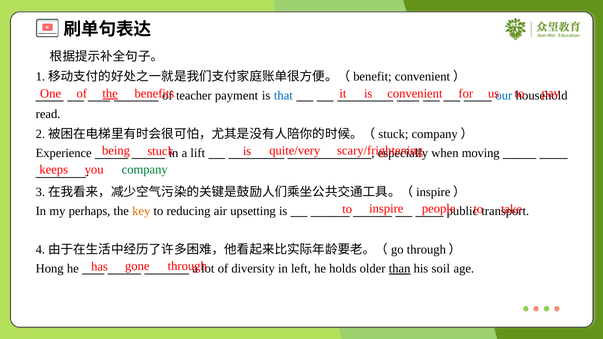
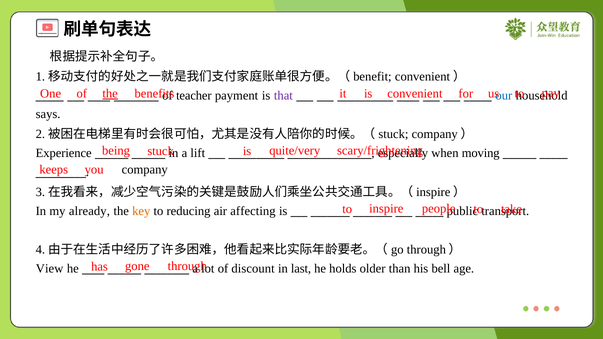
that colour: blue -> purple (283, 95)
read: read -> says (48, 114)
company colour: green -> black (145, 170)
perhaps: perhaps -> already (89, 211)
upsetting: upsetting -> affecting (253, 211)
Hong: Hong -> View (50, 269)
diversity: diversity -> discount (253, 269)
left: left -> last (301, 269)
than underline: present -> none (400, 269)
soil: soil -> bell (441, 269)
